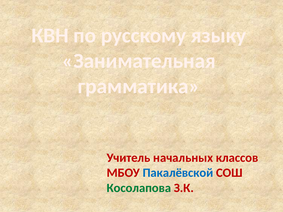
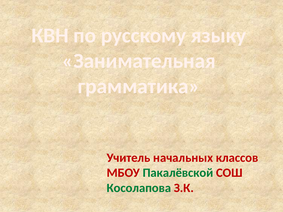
Пакалёвской colour: blue -> green (178, 173)
